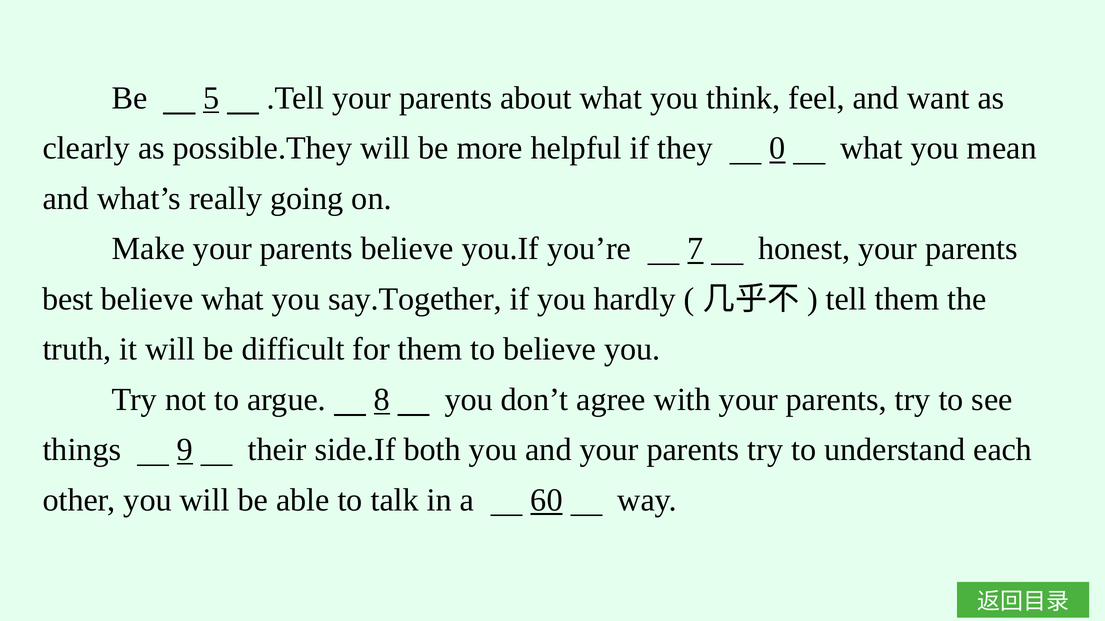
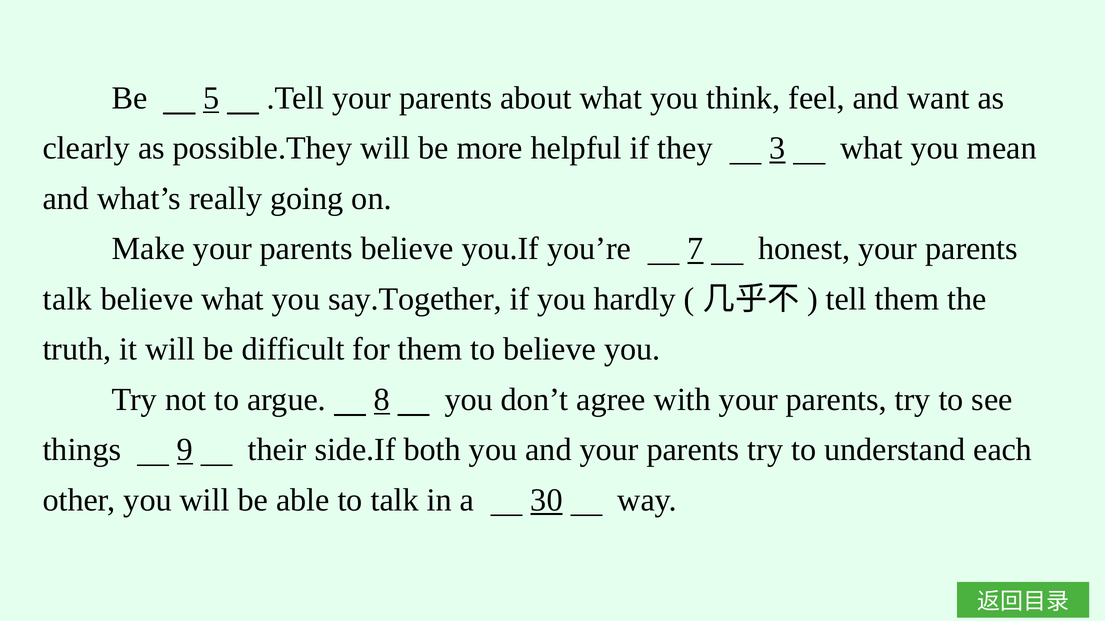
0: 0 -> 3 (777, 148)
best: best -> talk (67, 299)
60: 60 -> 30 (547, 500)
